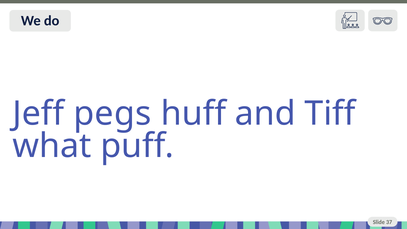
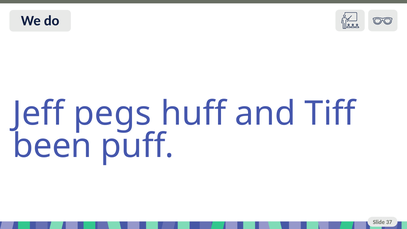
what: what -> been (52, 146)
